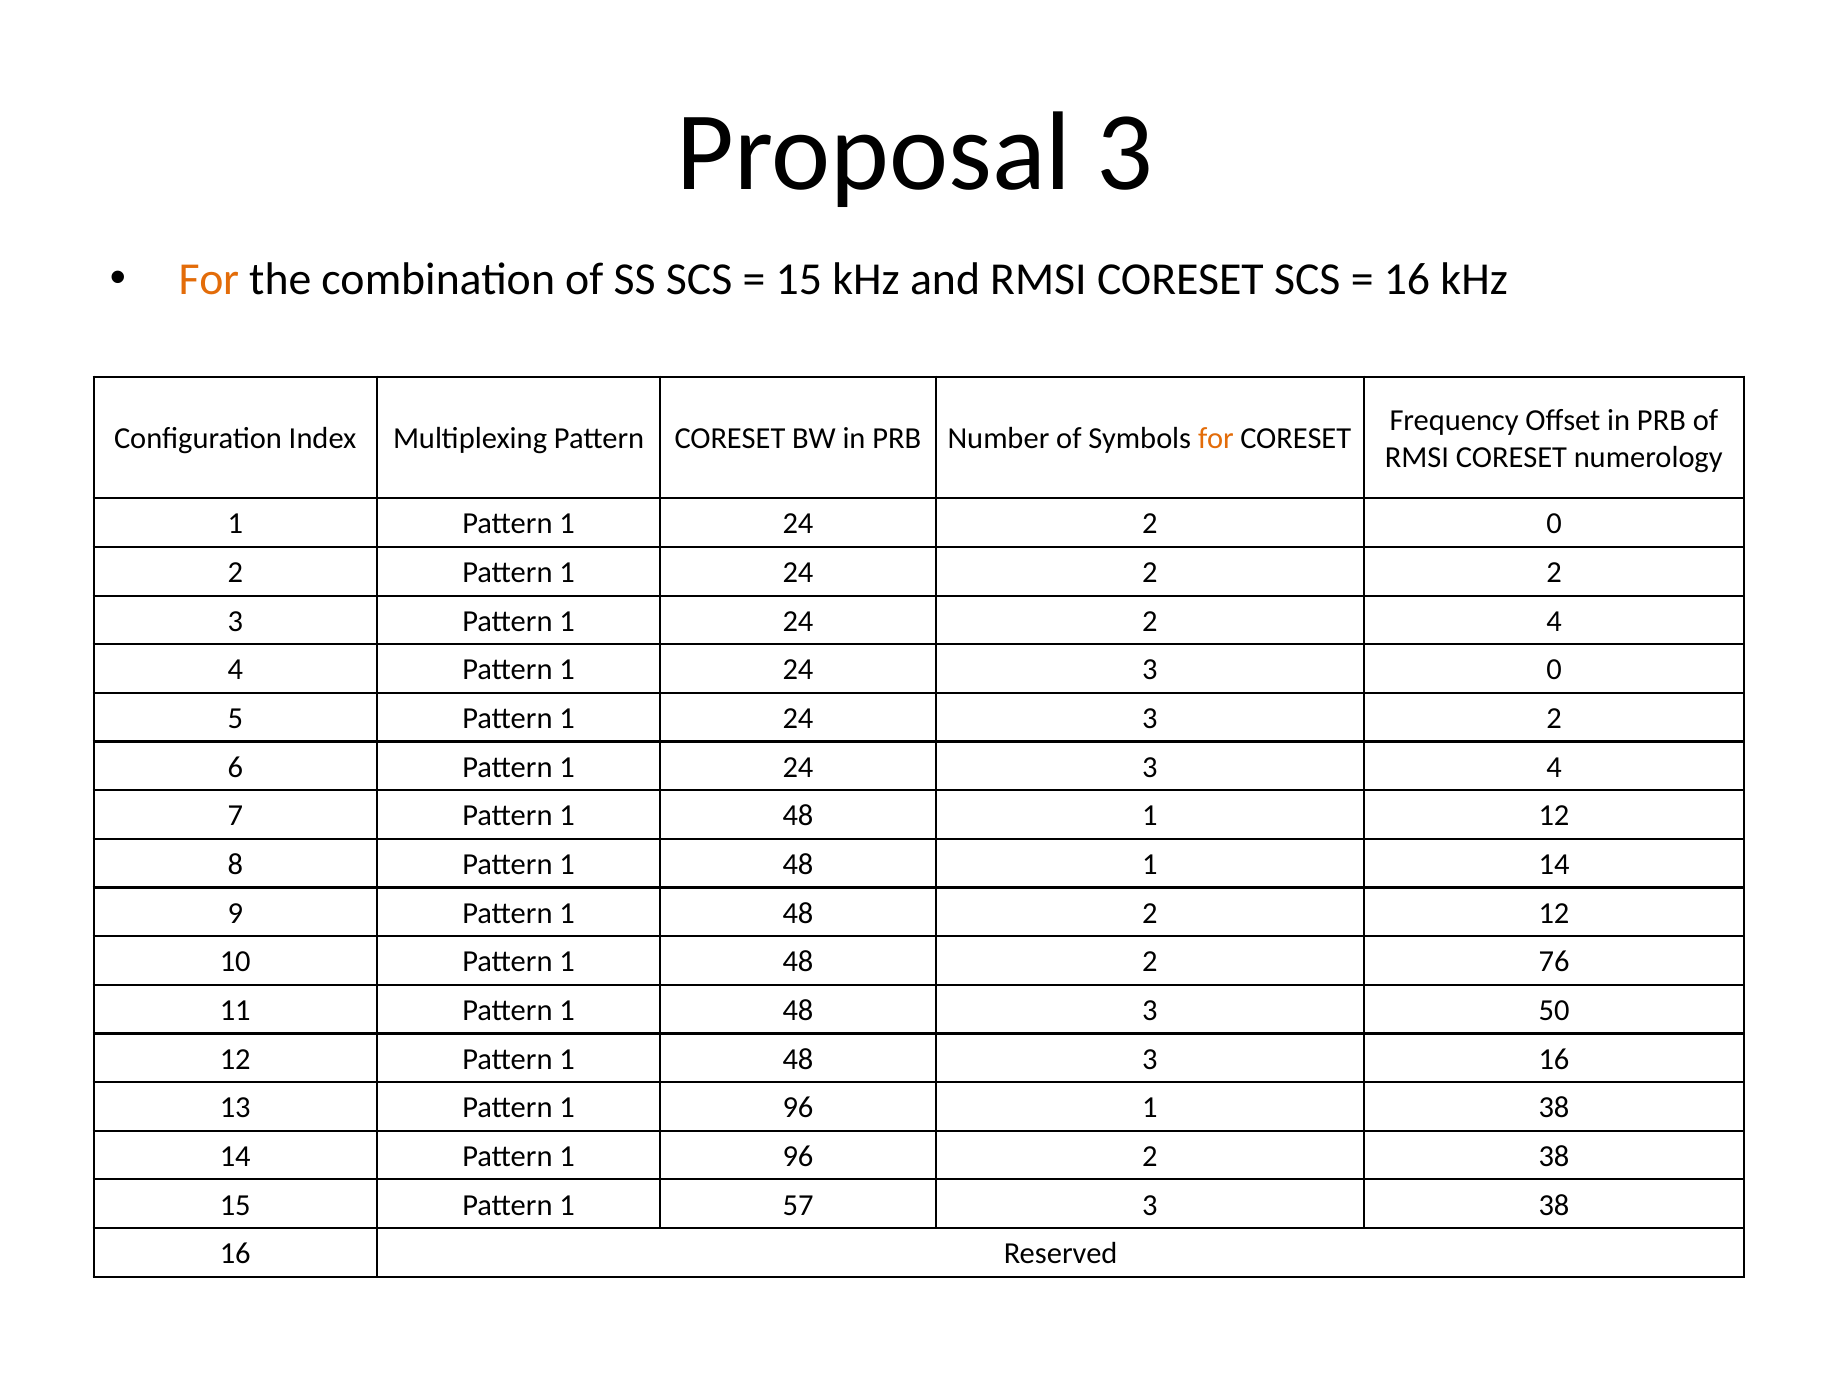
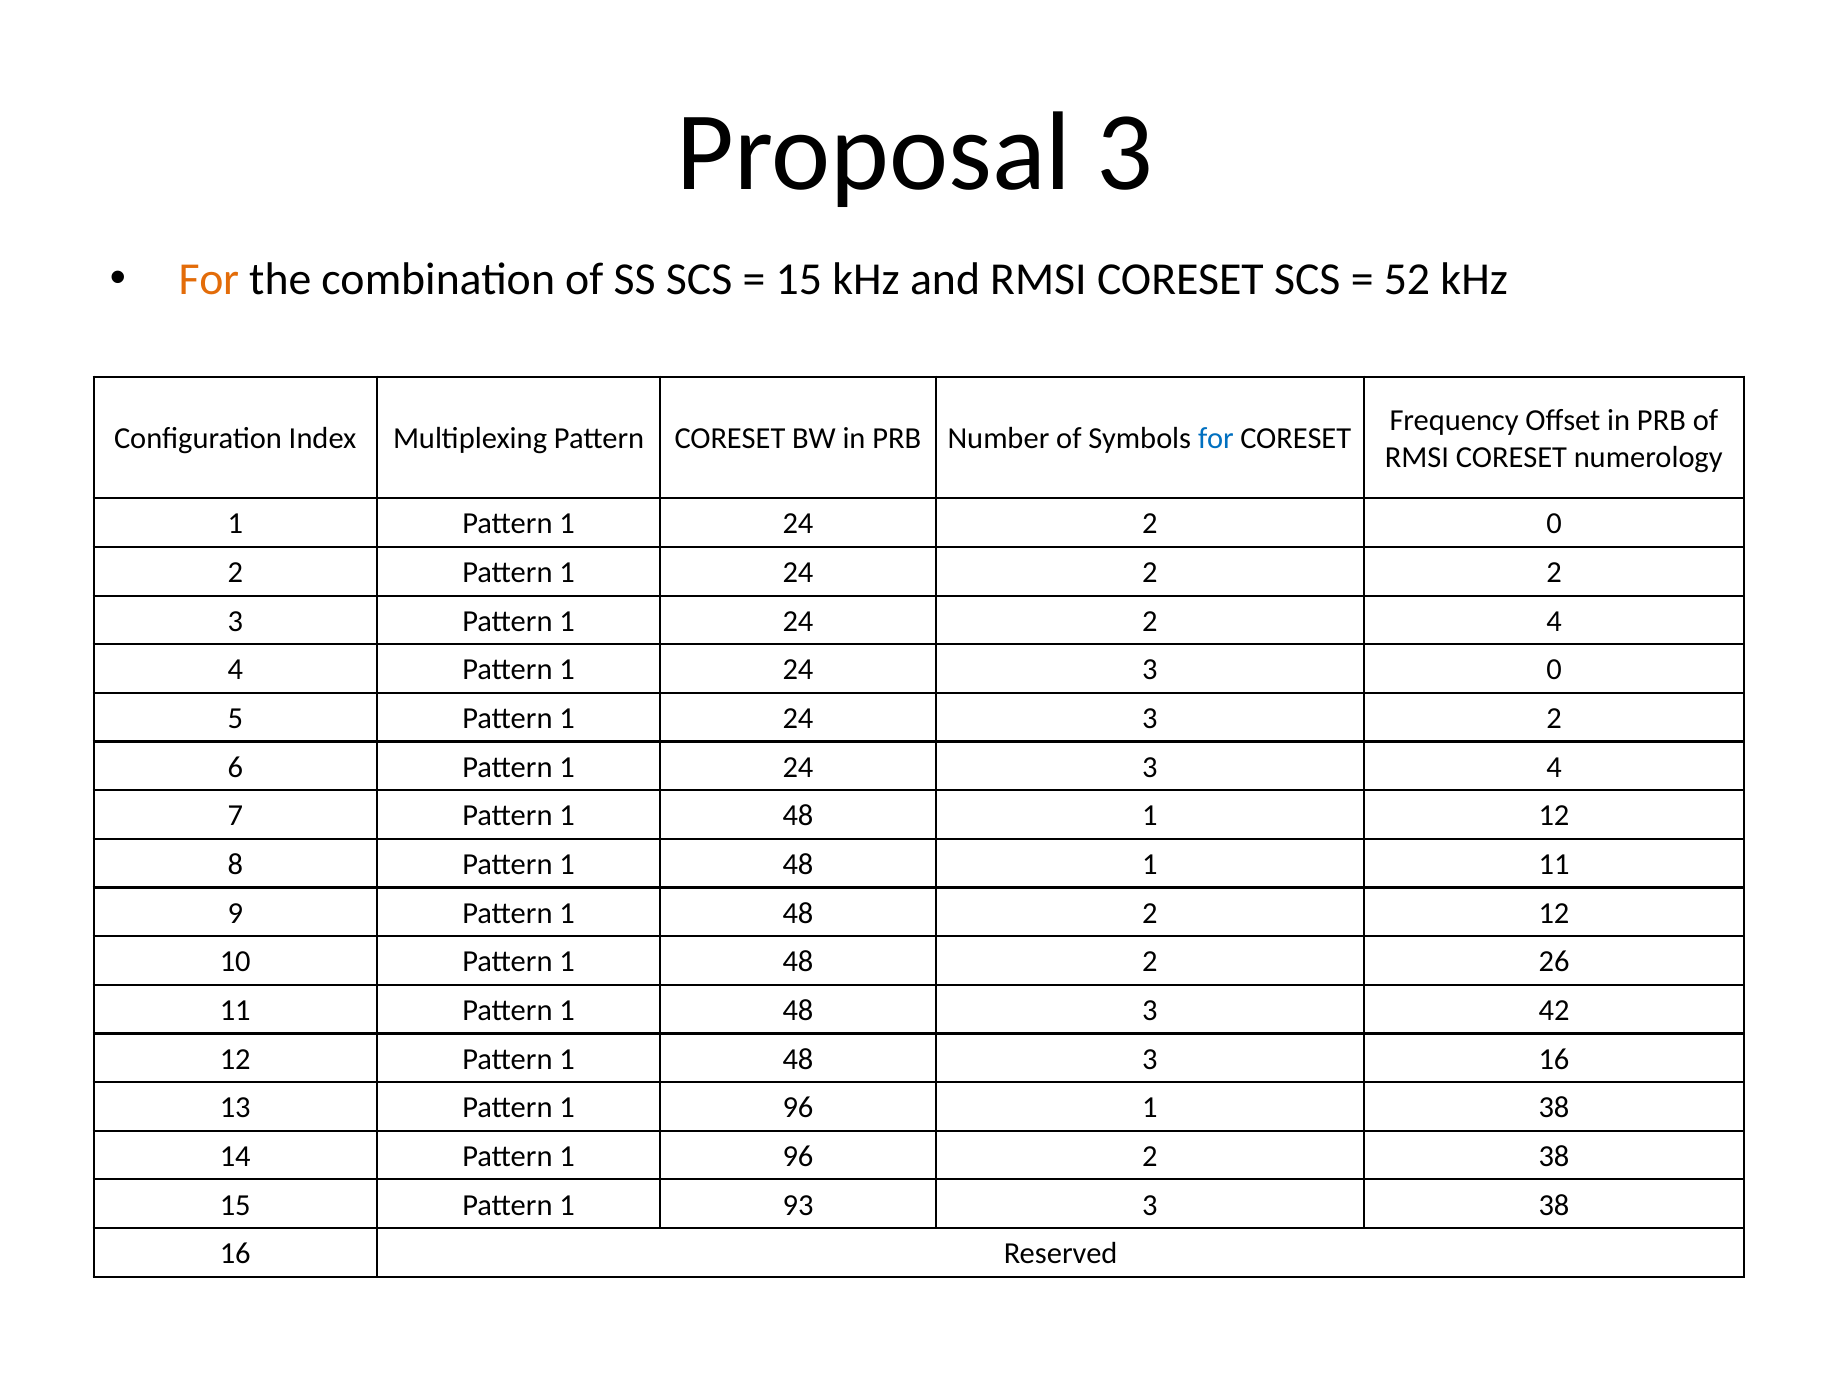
16: 16 -> 52 (1407, 279)
for colour: orange -> blue (1216, 439)
1 14: 14 -> 11 (1554, 865)
76: 76 -> 26 (1554, 962)
50: 50 -> 42 (1554, 1011)
57: 57 -> 93 (798, 1205)
